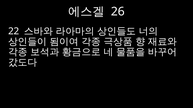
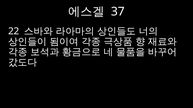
26: 26 -> 37 (118, 12)
